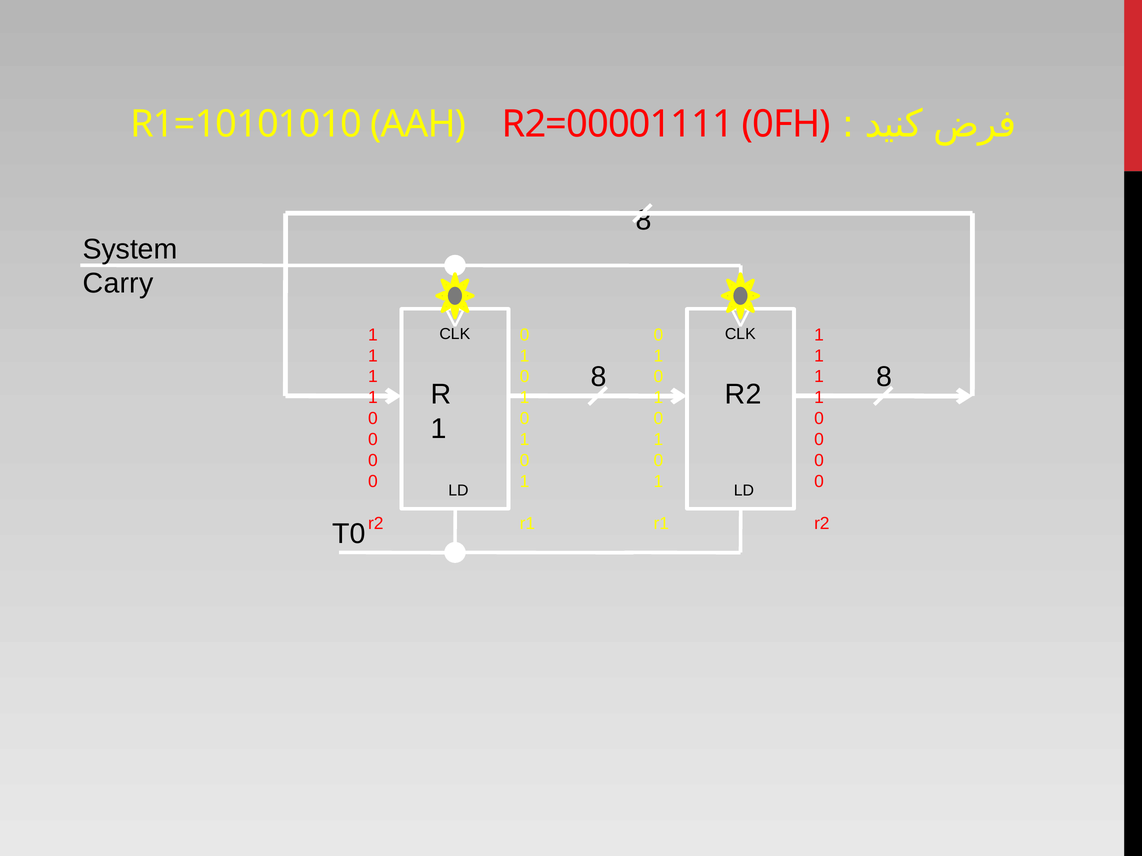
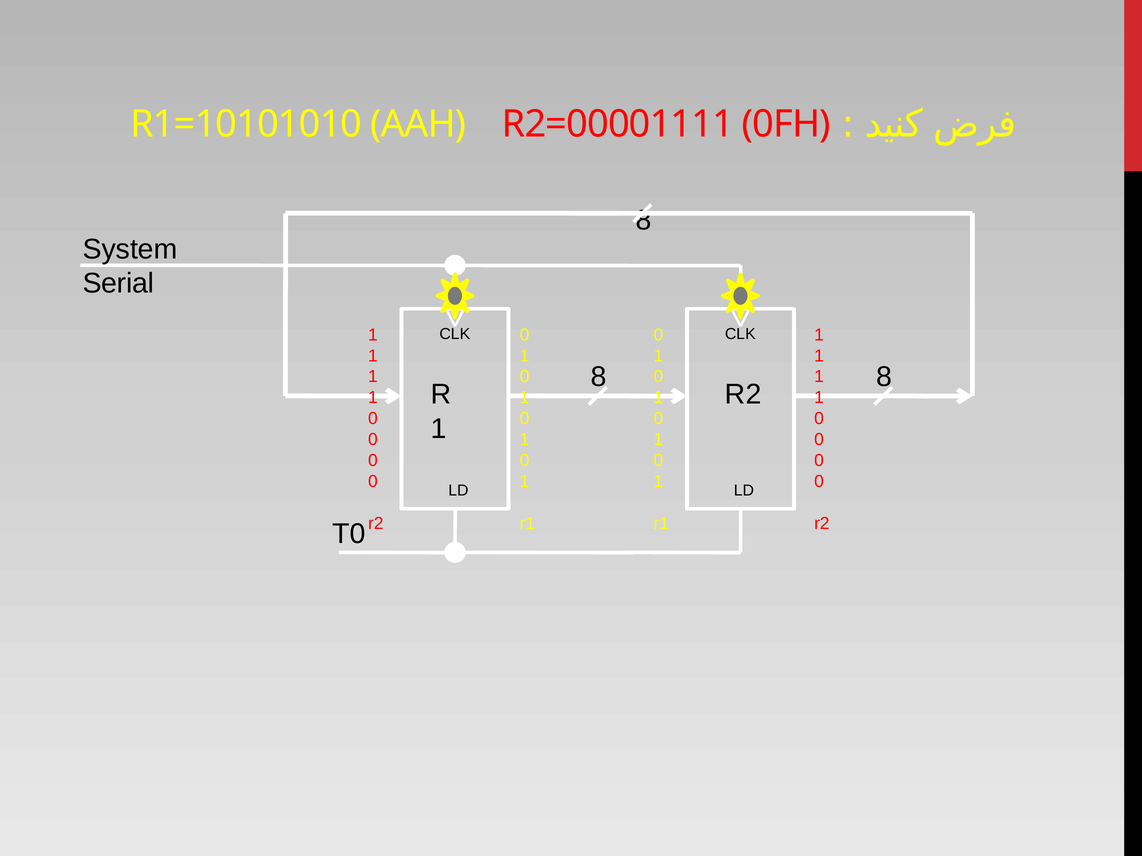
Carry: Carry -> Serial (118, 284)
